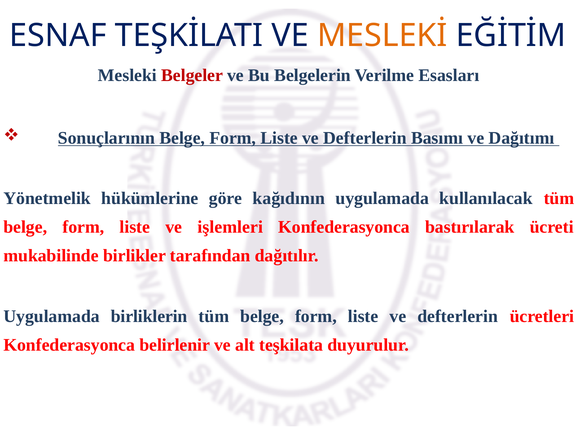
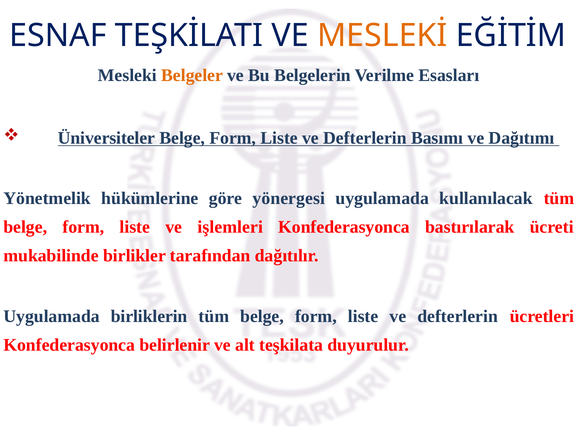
Belgeler colour: red -> orange (192, 75)
Sonuçlarının: Sonuçlarının -> Üniversiteler (106, 138)
kağıdının: kağıdının -> yönergesi (289, 198)
